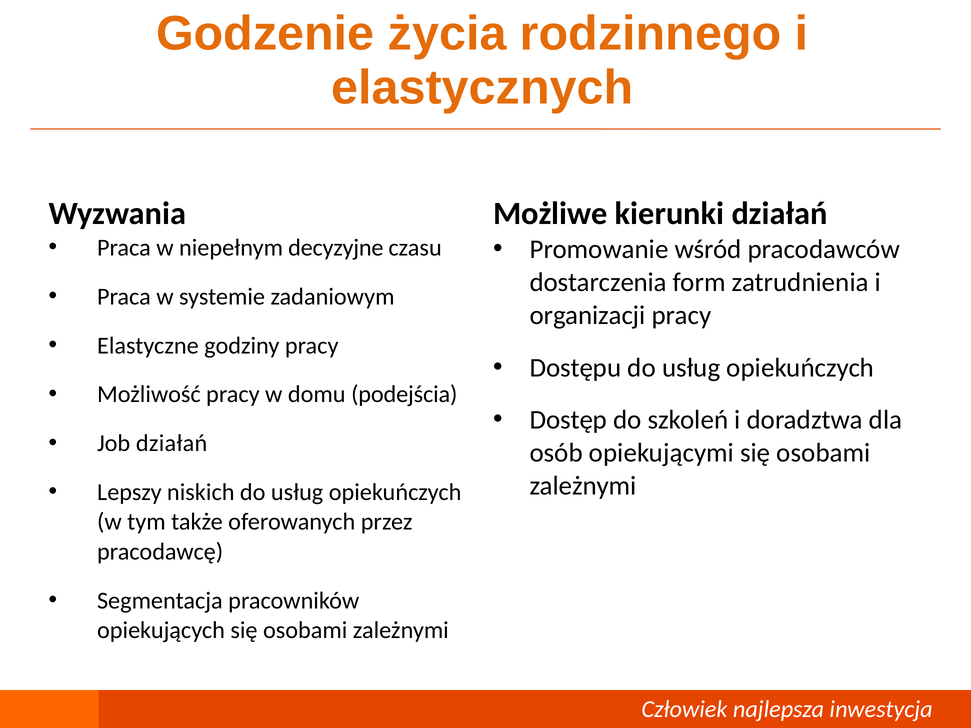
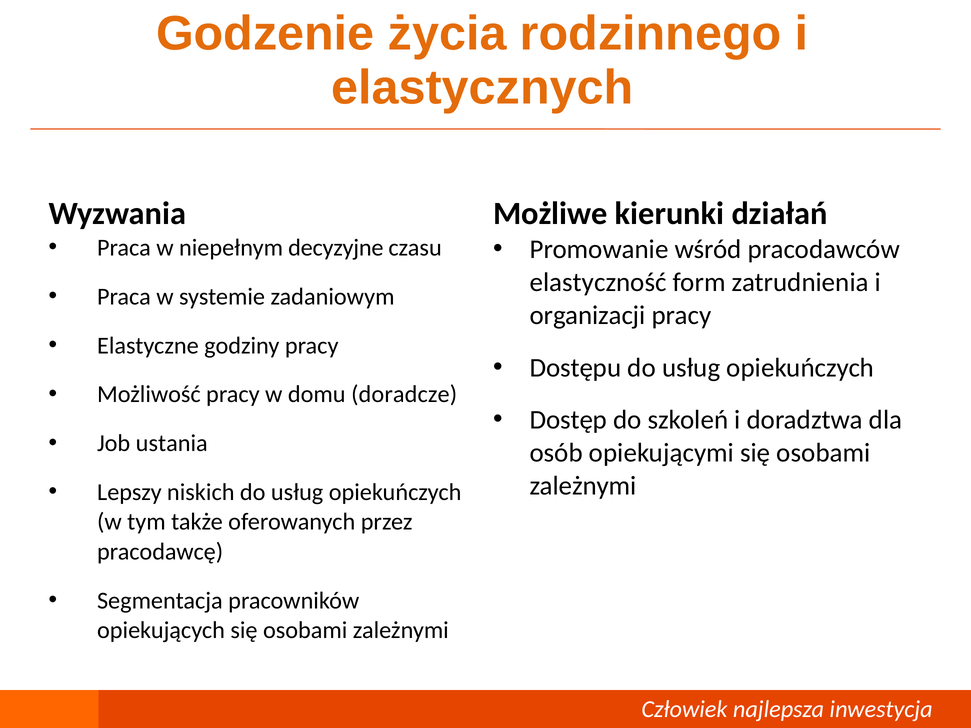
dostarczenia: dostarczenia -> elastyczność (598, 283)
podejścia: podejścia -> doradcze (404, 395)
Job działań: działań -> ustania (172, 444)
